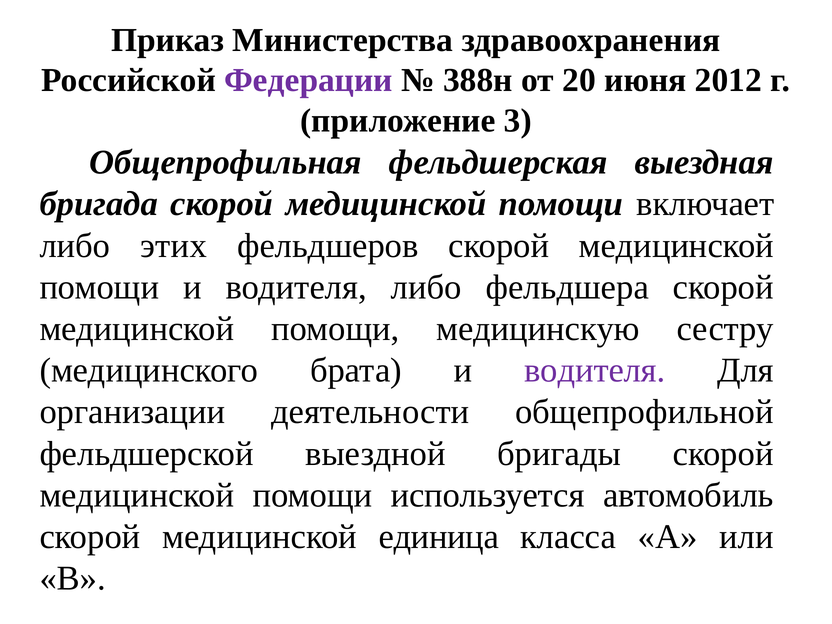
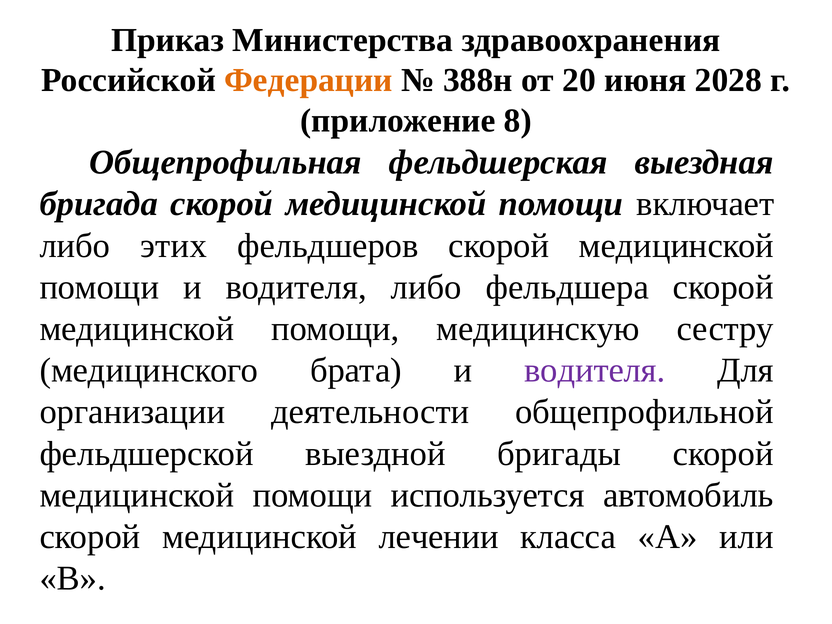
Федерации colour: purple -> orange (308, 80)
2012: 2012 -> 2028 (728, 80)
3: 3 -> 8 (518, 121)
единица: единица -> лечении (439, 537)
